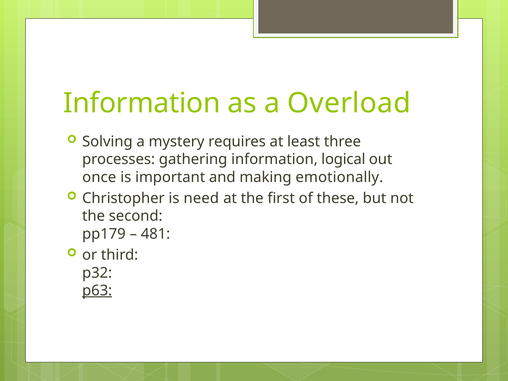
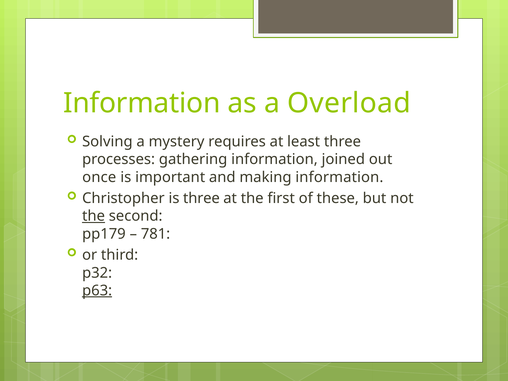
logical: logical -> joined (343, 159)
making emotionally: emotionally -> information (339, 177)
is need: need -> three (201, 198)
the underline: none -> present (94, 216)
481: 481 -> 781 (156, 234)
